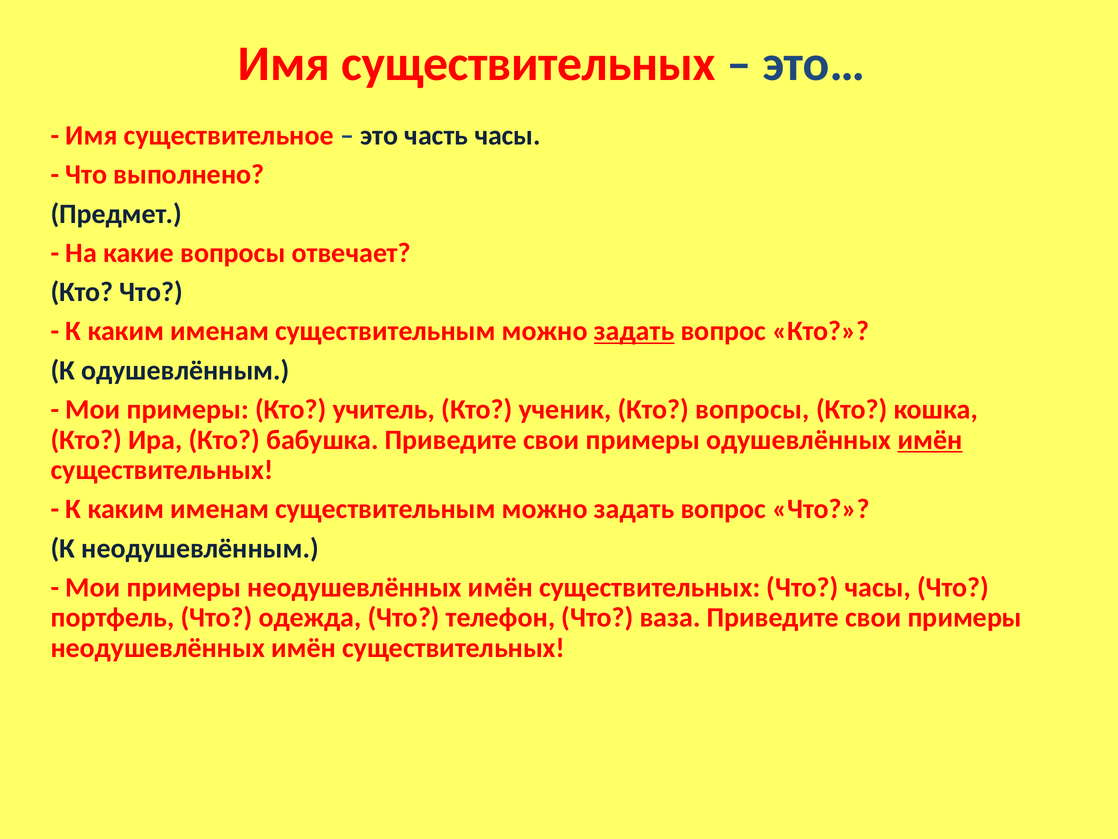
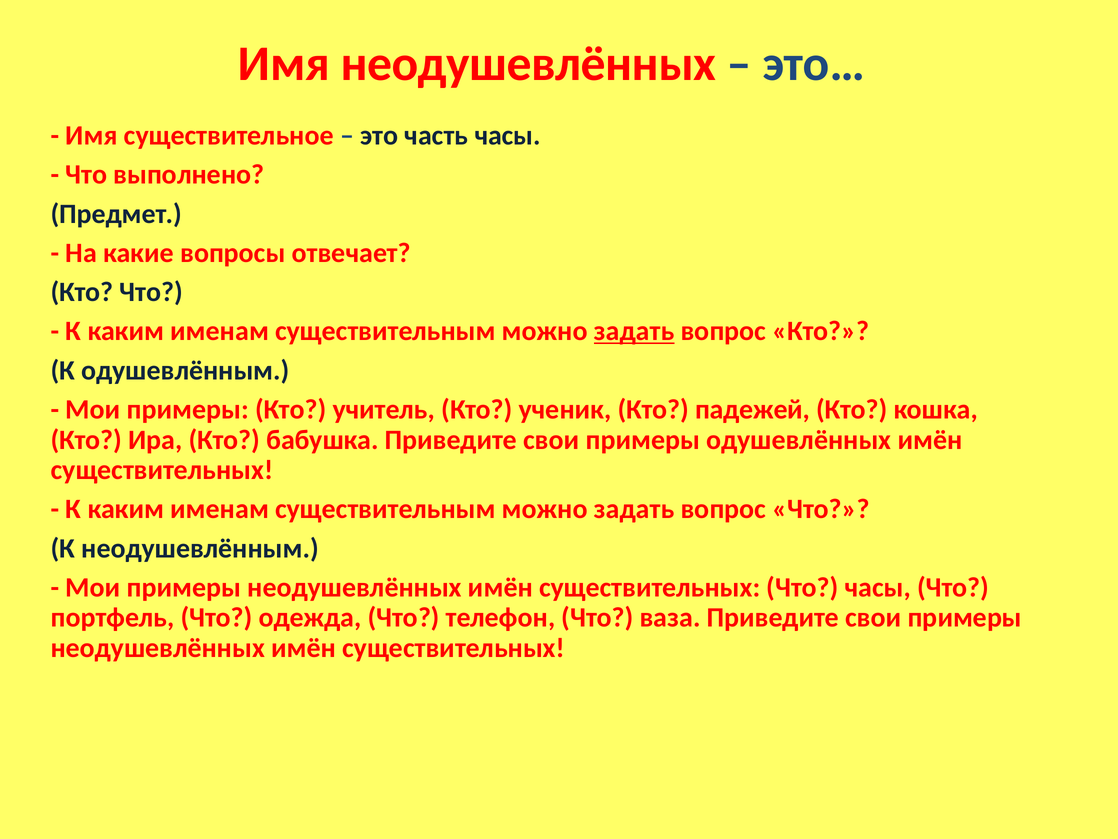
Имя существительных: существительных -> неодушевлённых (528, 64)
Кто вопросы: вопросы -> падежей (753, 409)
имён underline: present -> none (930, 440)
